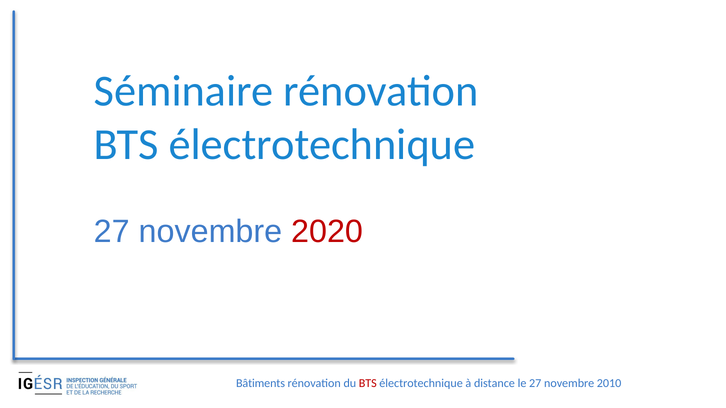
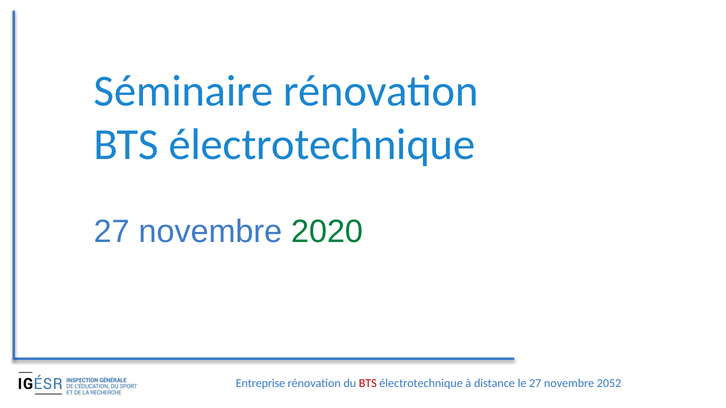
2020 colour: red -> green (327, 232)
Bâtiments: Bâtiments -> Entreprise (261, 384)
2010: 2010 -> 2052 (609, 384)
